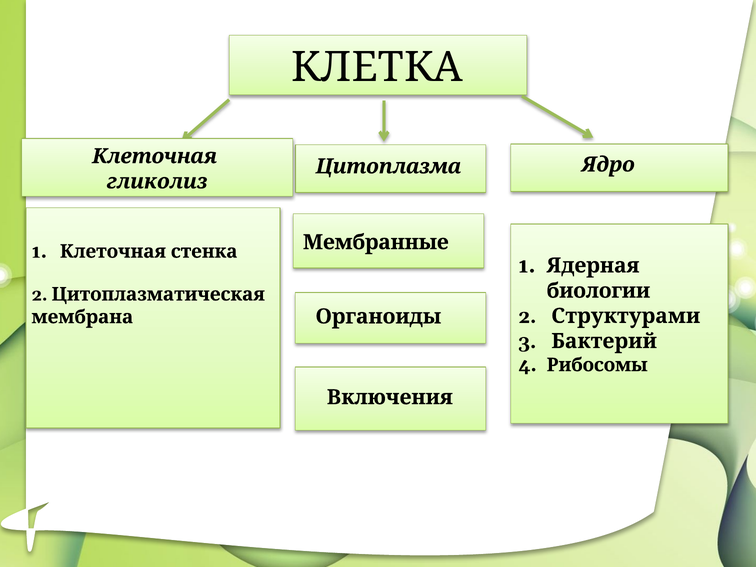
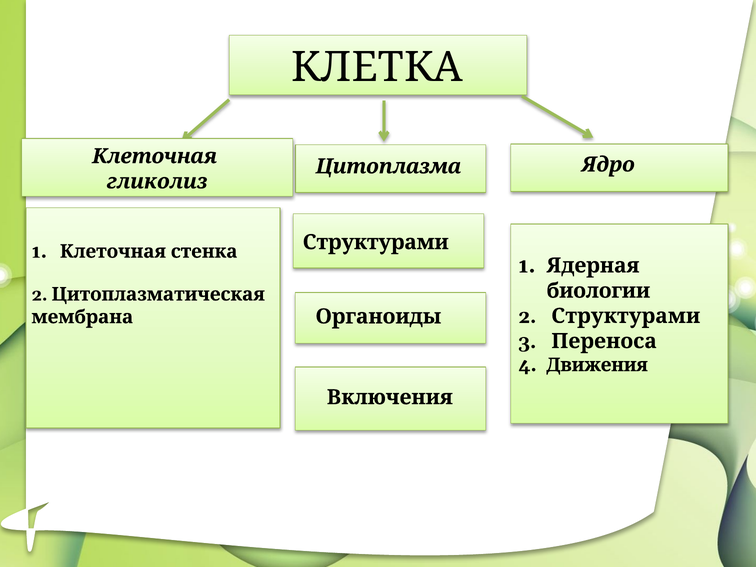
Мембранные: Мембранные -> Структурами (376, 242)
Бактерий: Бактерий -> Переноса (604, 341)
Рибосомы: Рибосомы -> Движения (597, 365)
